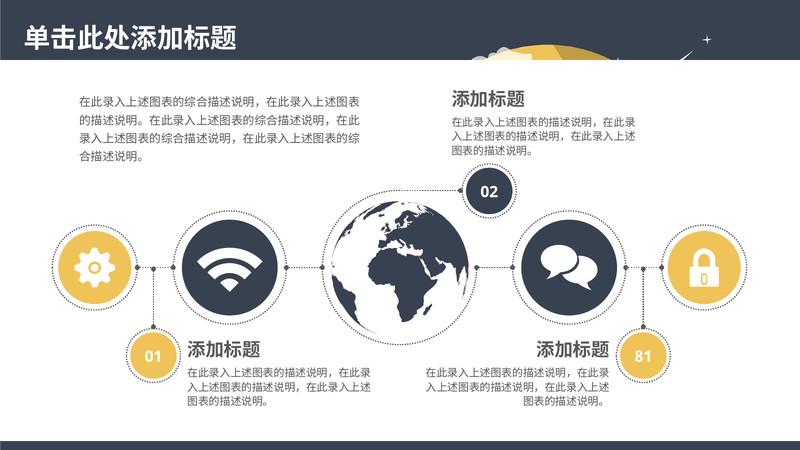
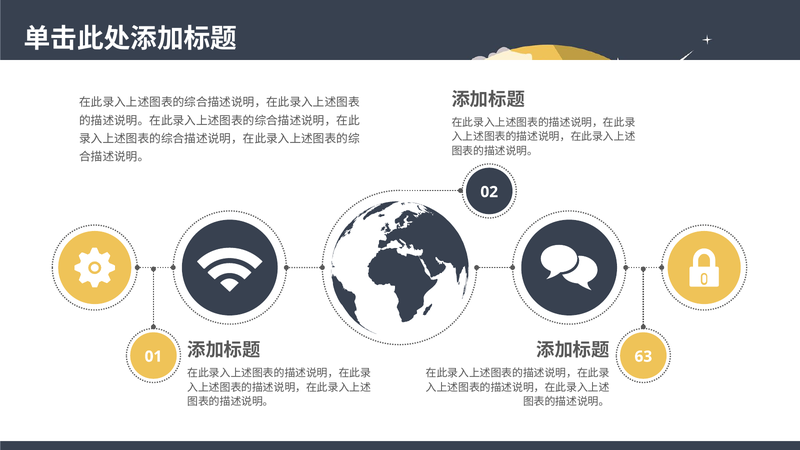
81: 81 -> 63 (643, 357)
